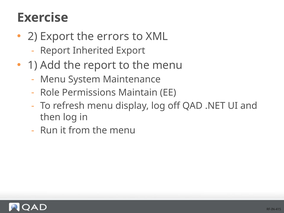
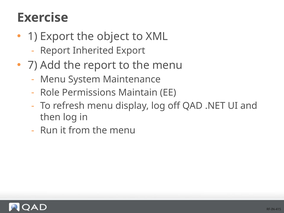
2: 2 -> 1 (33, 37)
errors: errors -> object (113, 37)
1: 1 -> 7 (33, 65)
